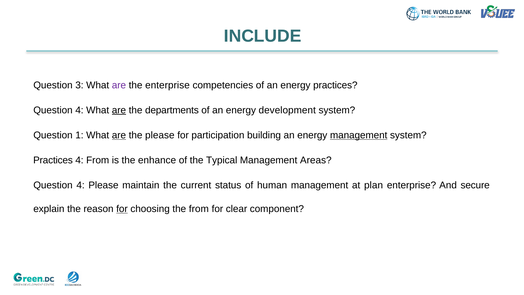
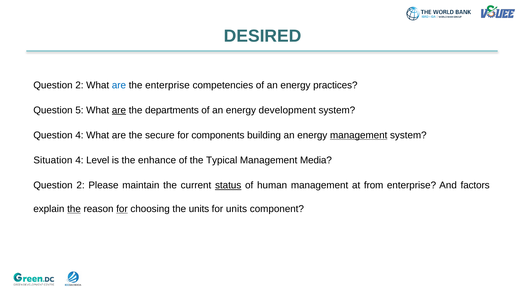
INCLUDE: INCLUDE -> DESIRED (263, 36)
3: 3 -> 2 (79, 85)
are colour: purple -> blue (119, 85)
4: 4 -> 5 (79, 110)
Question 1: 1 -> 4 (79, 135)
are underline: present -> none (119, 135)
the please: please -> secure (160, 135)
participation: participation -> components (218, 135)
Practices: Practices -> Situation (53, 160)
4 From: From -> Level (98, 160)
Areas: Areas -> Media (316, 160)
4: 4 -> 2 (81, 185)
status underline: none -> present (228, 185)
plan: plan -> from (374, 185)
secure: secure -> factors (475, 185)
the underline: none -> present (74, 209)
the from: from -> units (199, 209)
for clear: clear -> units (236, 209)
